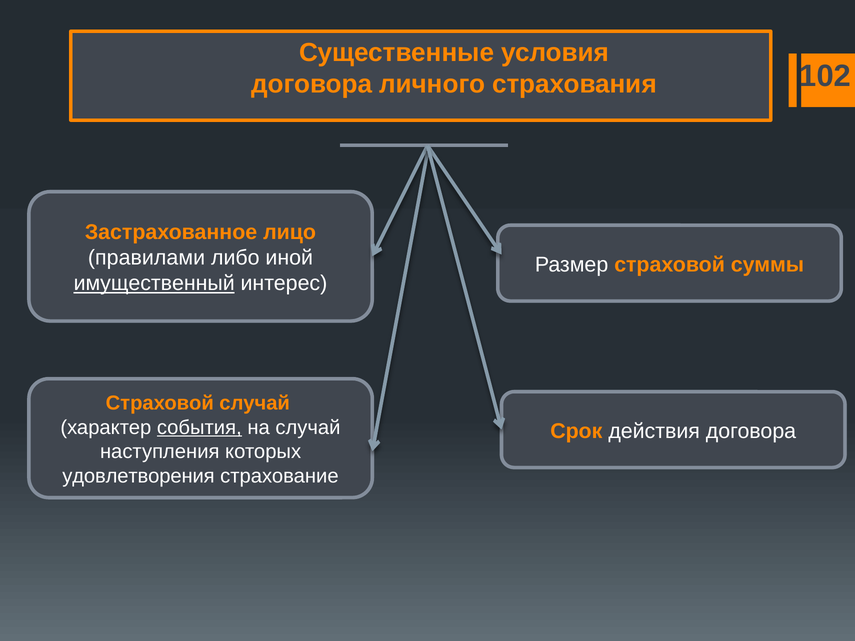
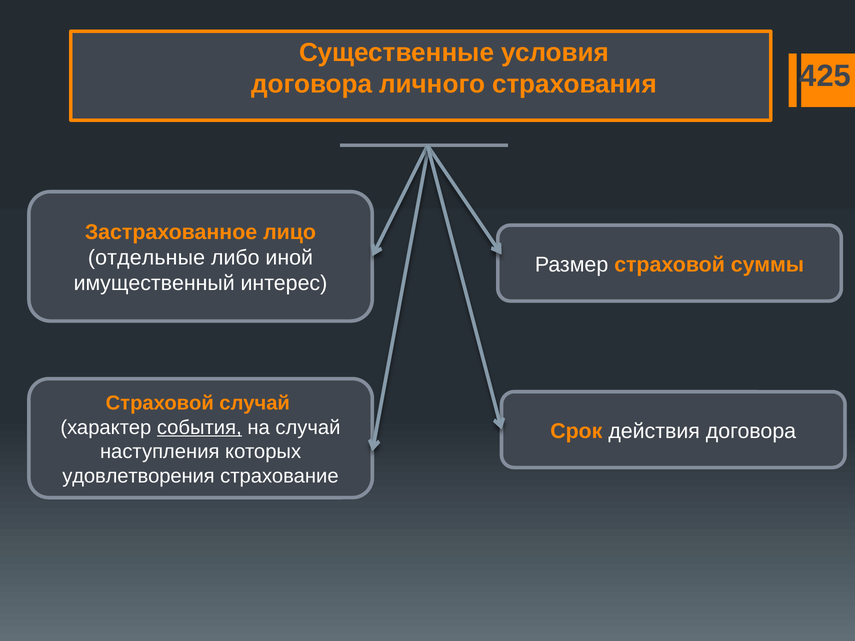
102: 102 -> 425 (825, 76)
правилами: правилами -> отдельные (146, 258)
имущественный underline: present -> none (154, 284)
